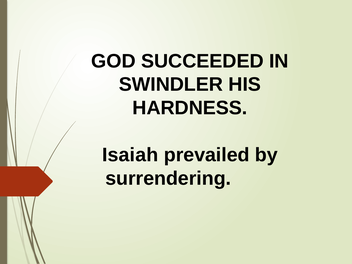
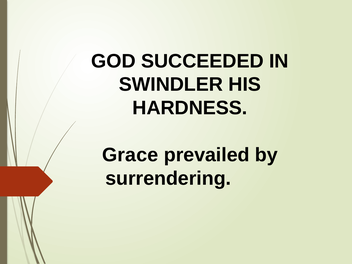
Isaiah: Isaiah -> Grace (130, 155)
